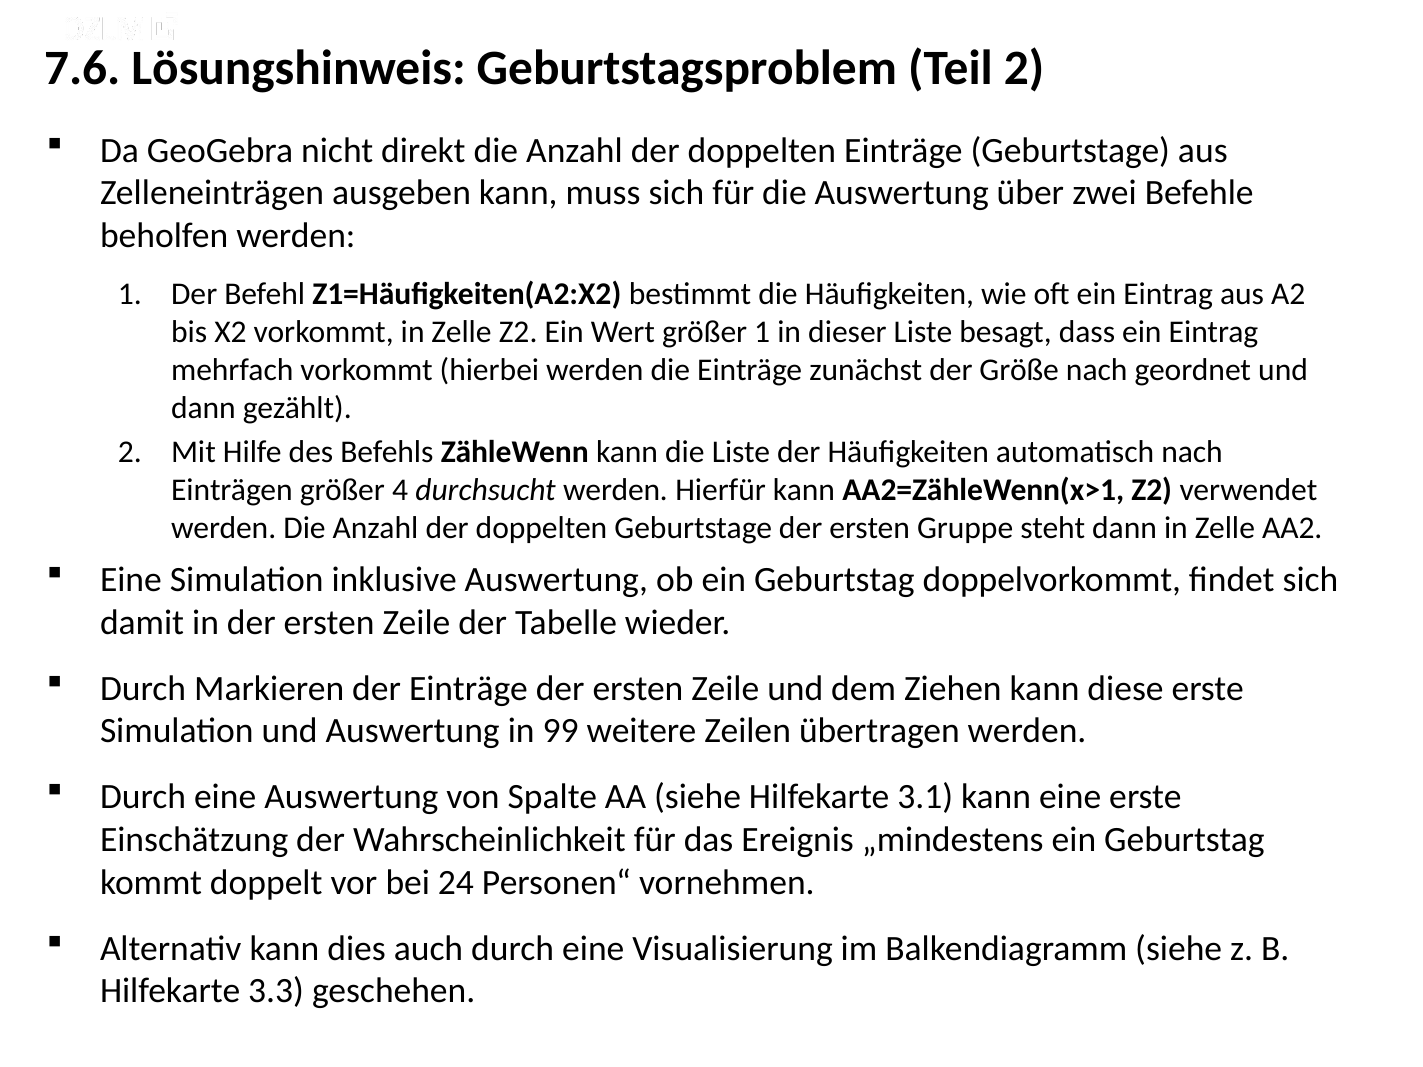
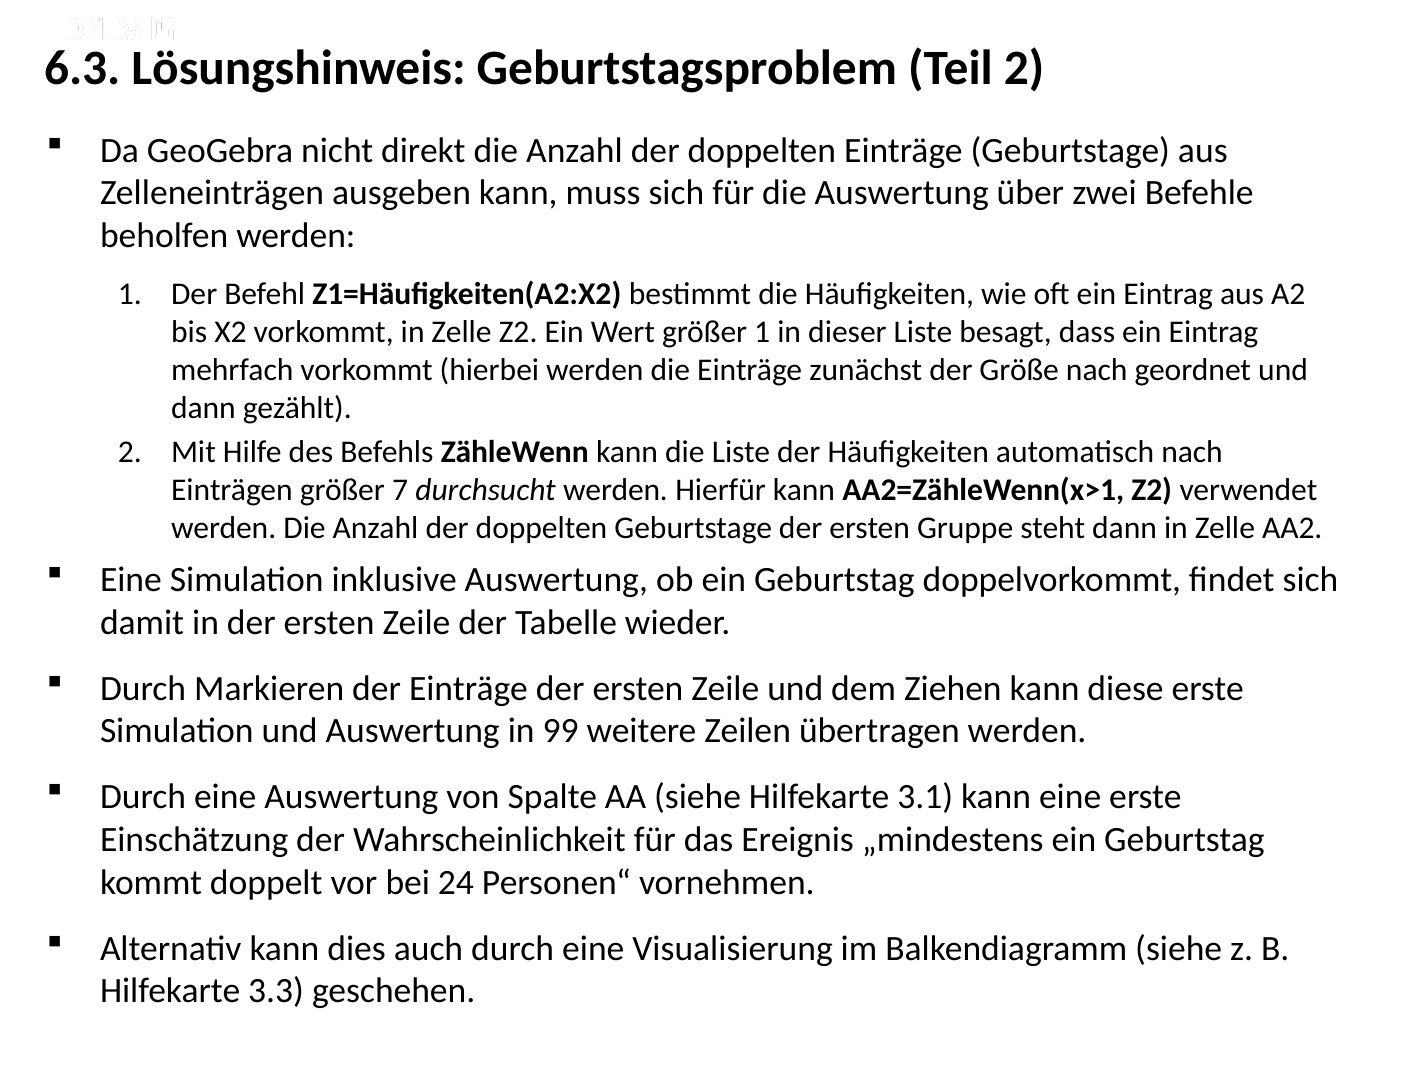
7.6: 7.6 -> 6.3 (82, 68)
4: 4 -> 7 (400, 490)
